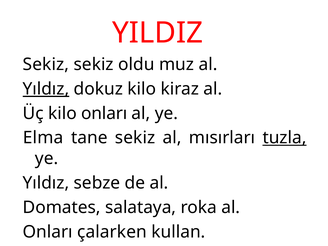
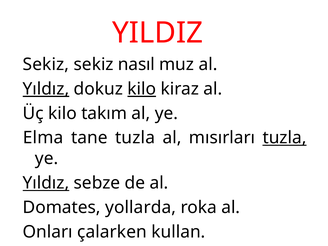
oldu: oldu -> nasıl (136, 64)
kilo underline: none -> present (142, 89)
kilo onları: onları -> takım (104, 113)
tane sekiz: sekiz -> tuzla (135, 138)
Yıldız underline: none -> present (46, 183)
salataya: salataya -> yollarda (141, 207)
